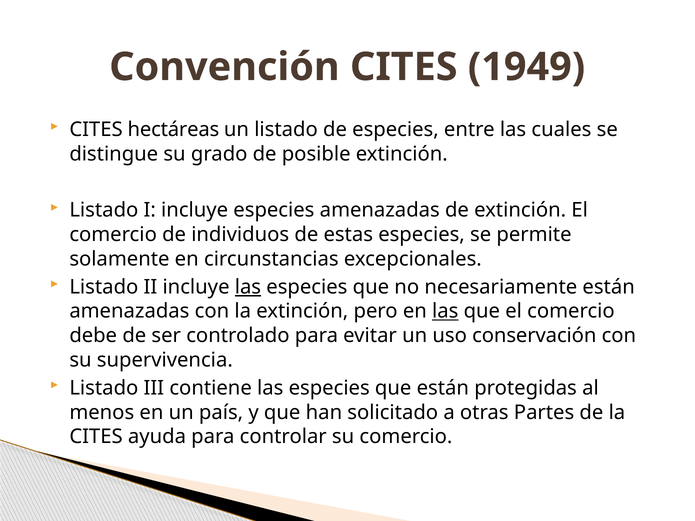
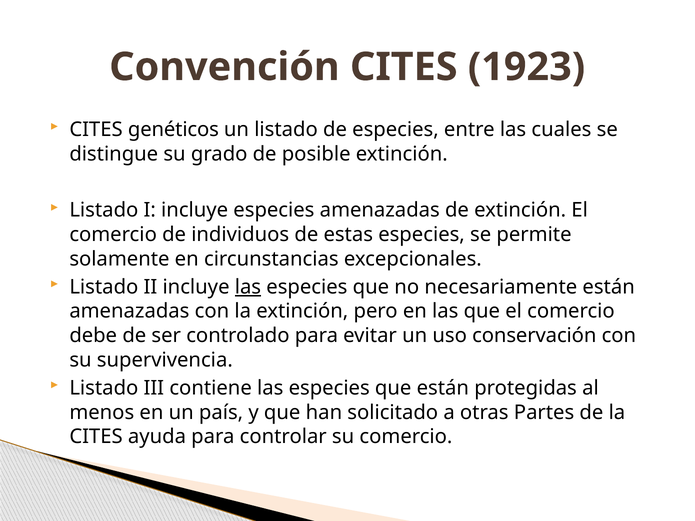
1949: 1949 -> 1923 (527, 67)
hectáreas: hectáreas -> genéticos (173, 130)
las underline: present -> none (445, 311)
